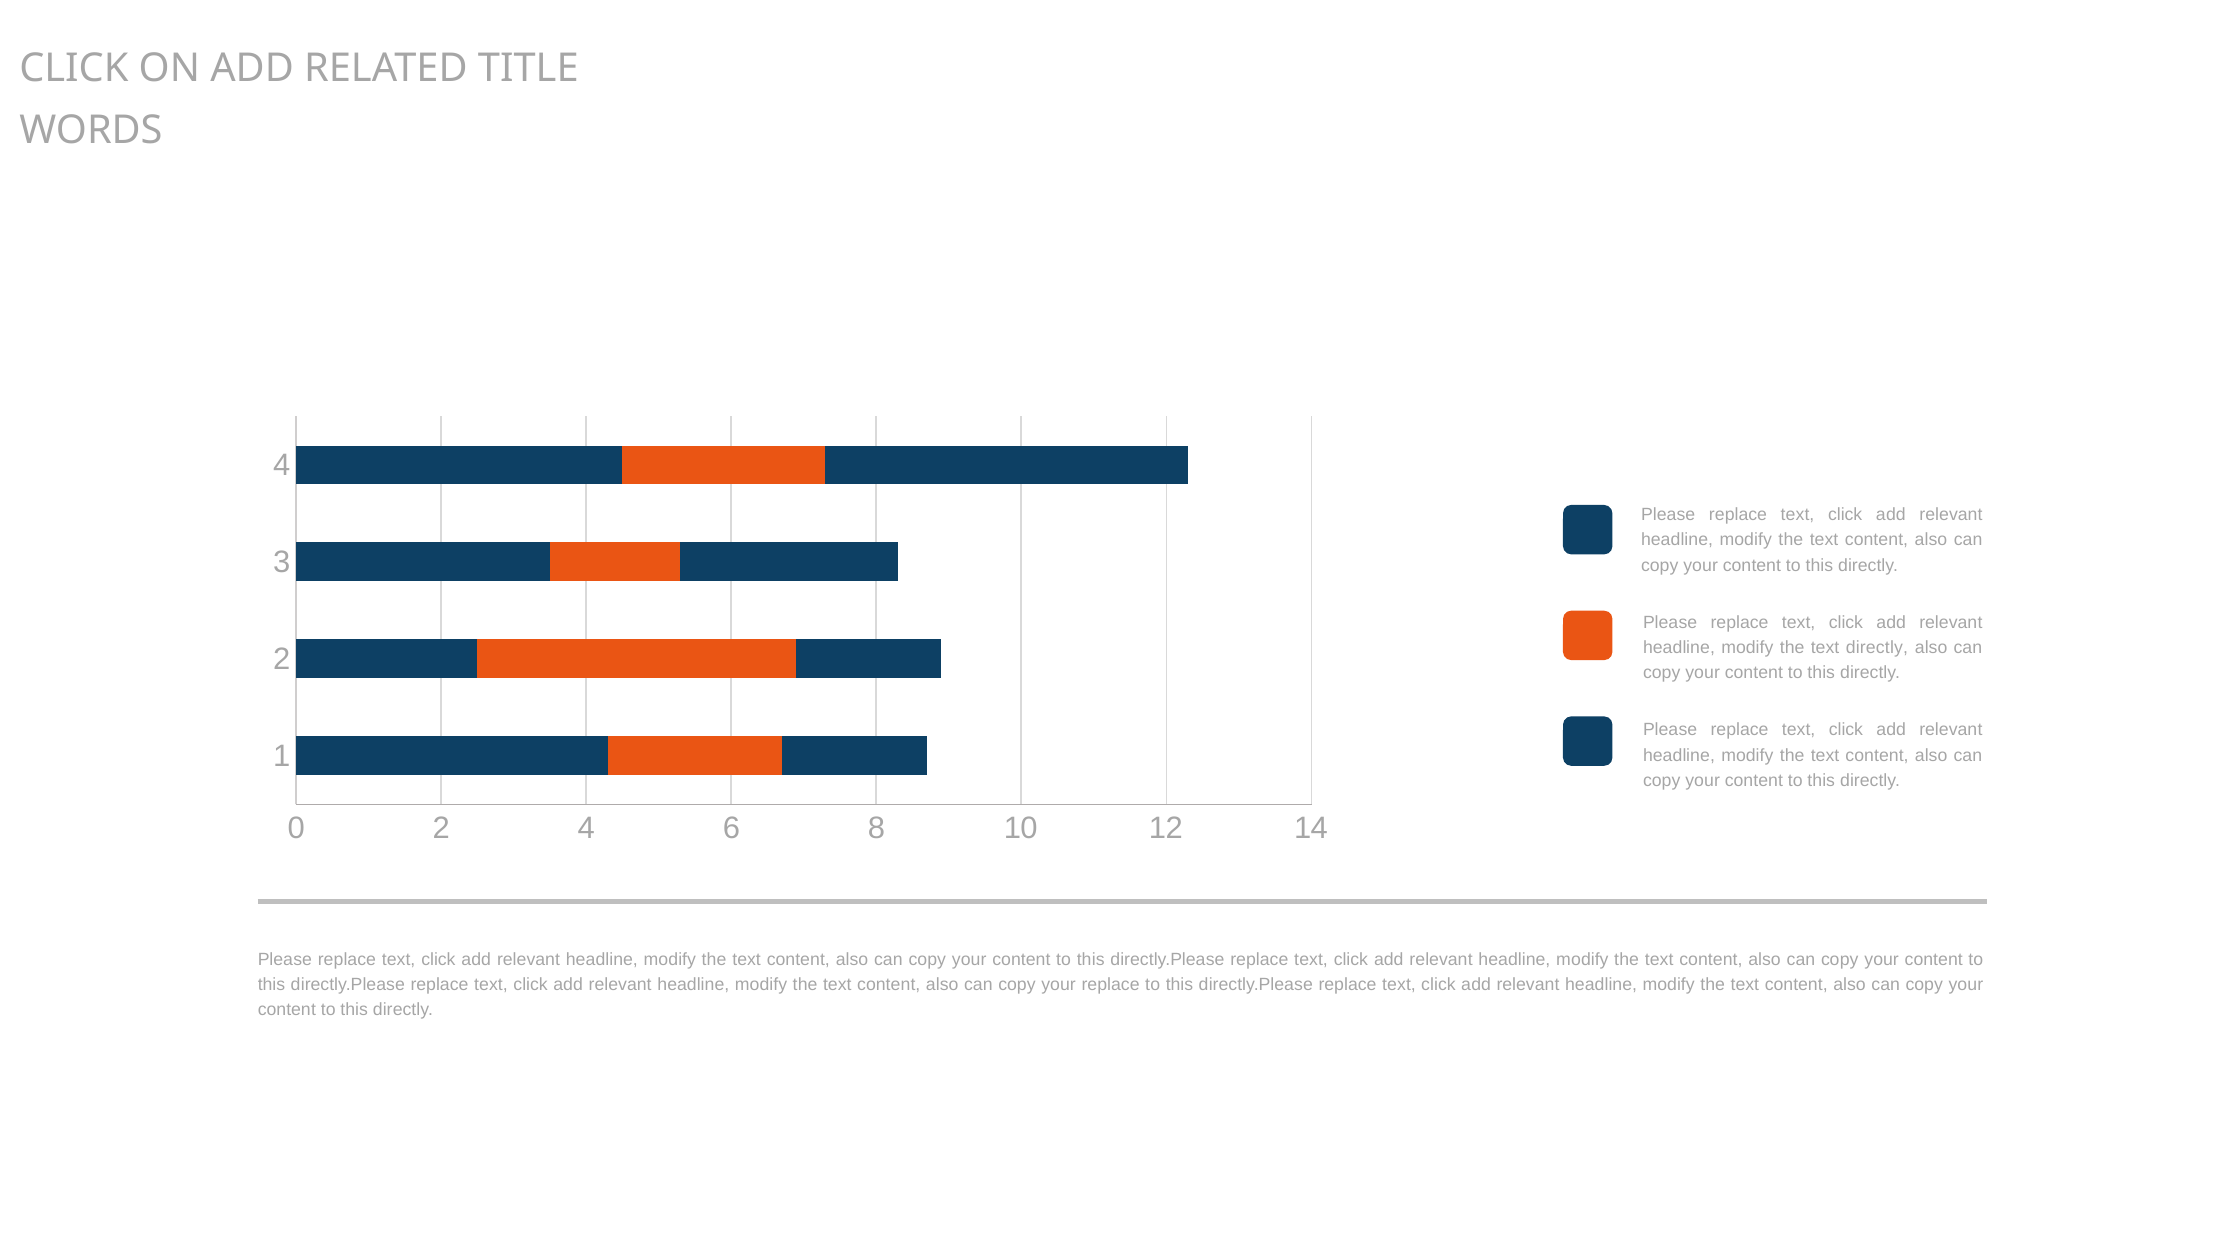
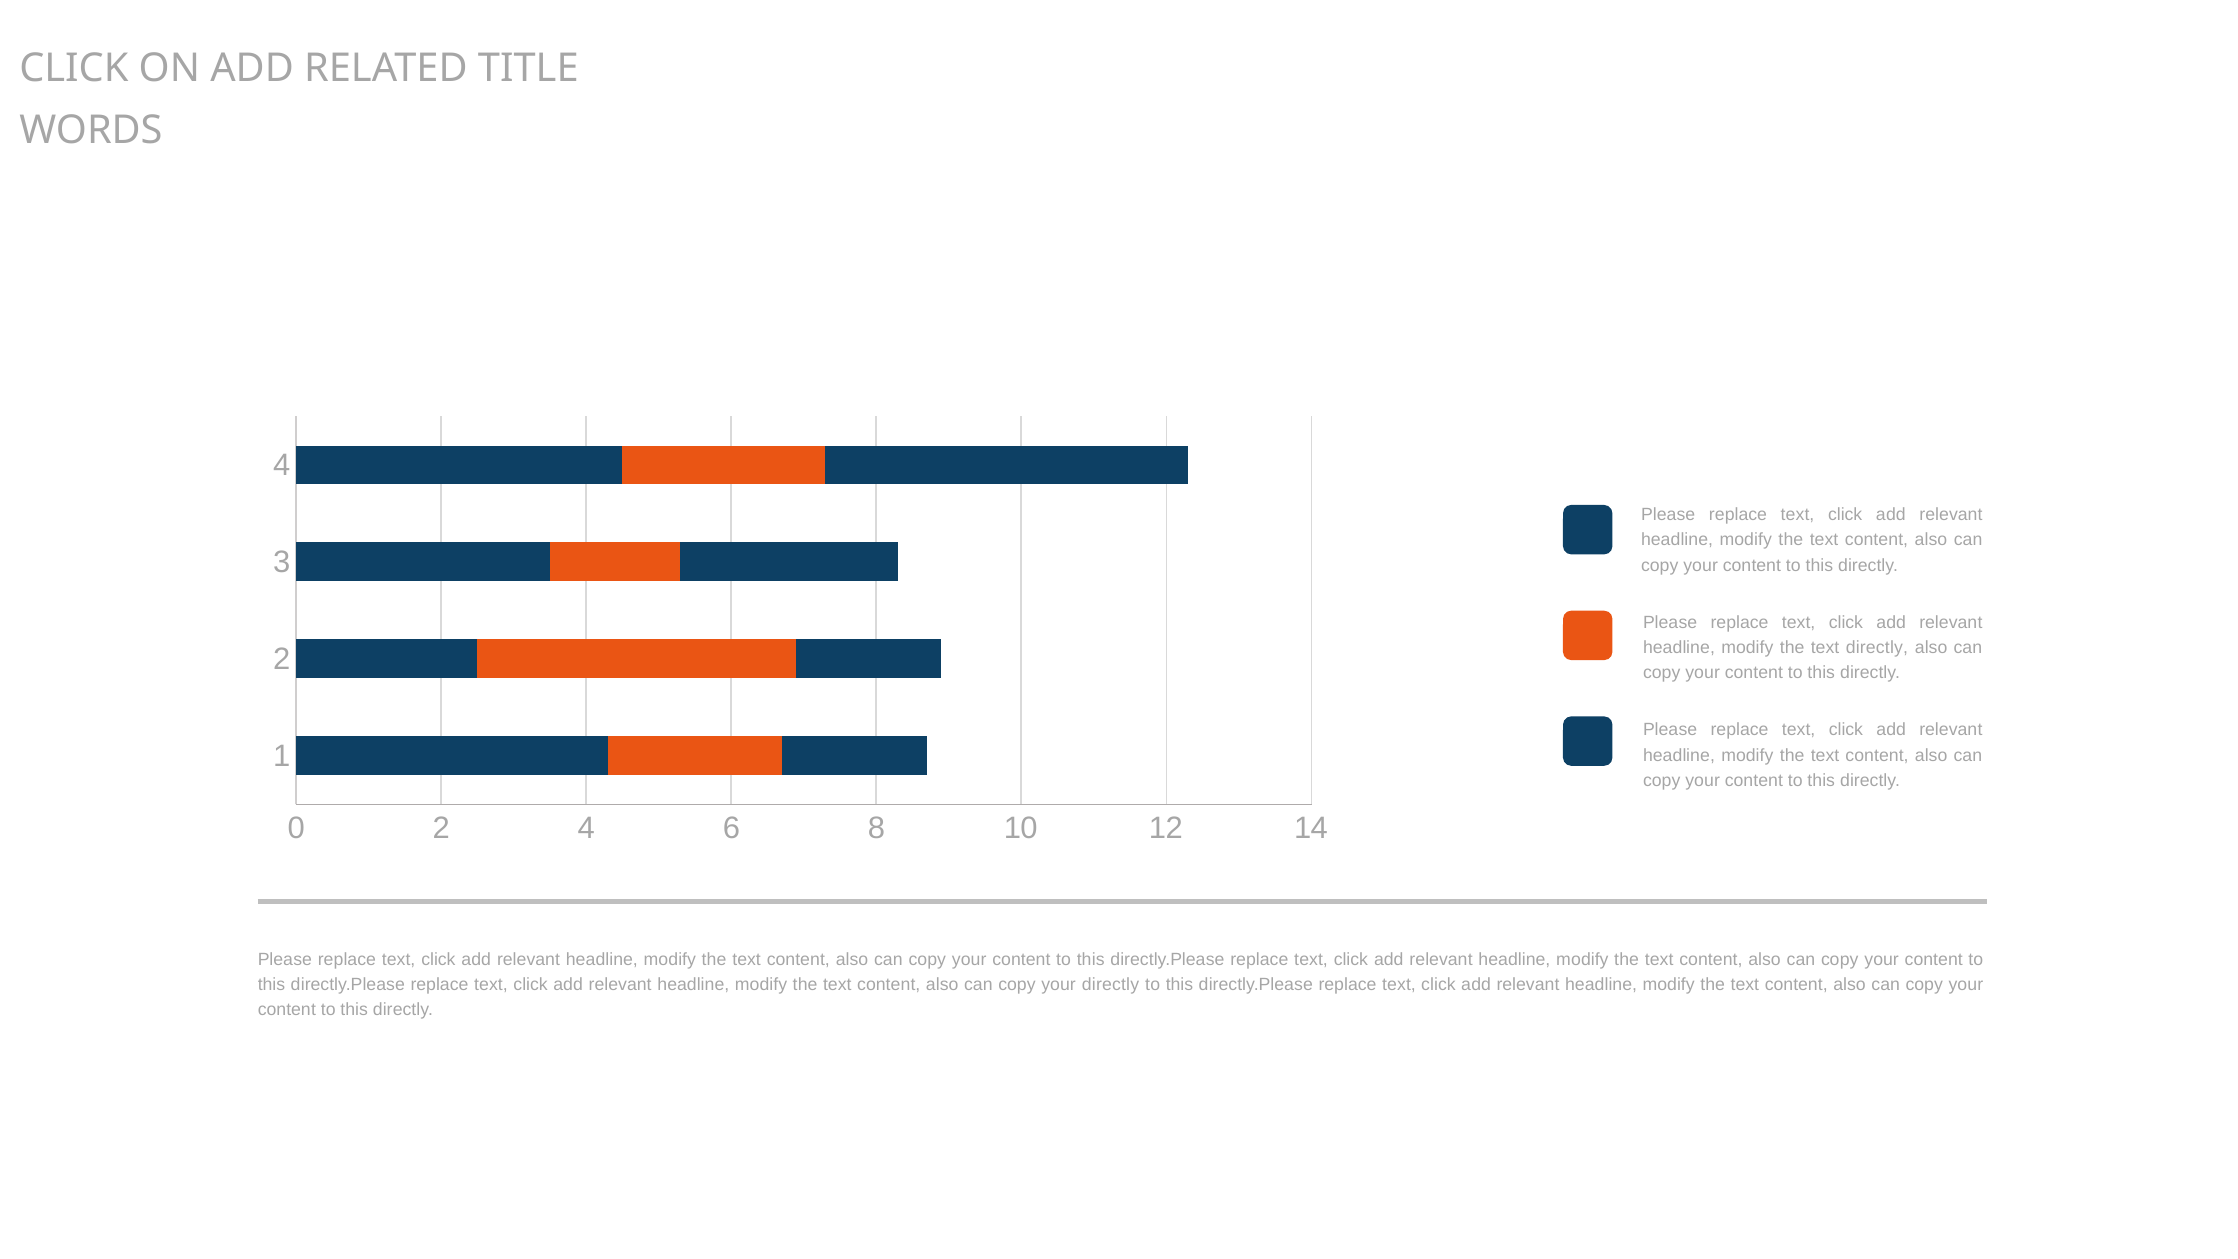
your replace: replace -> directly (1111, 984)
